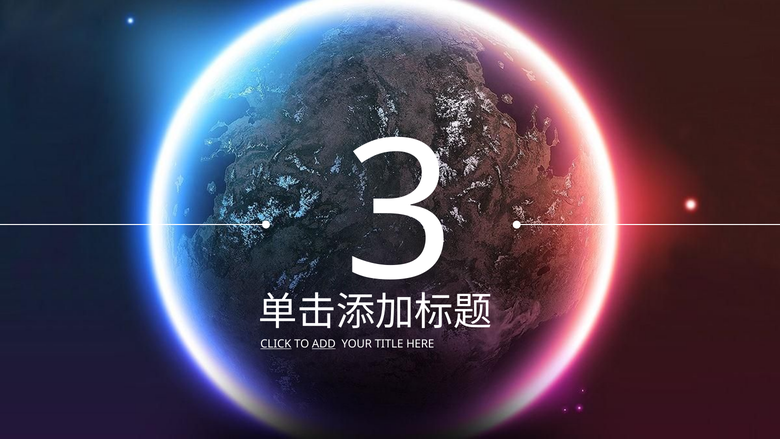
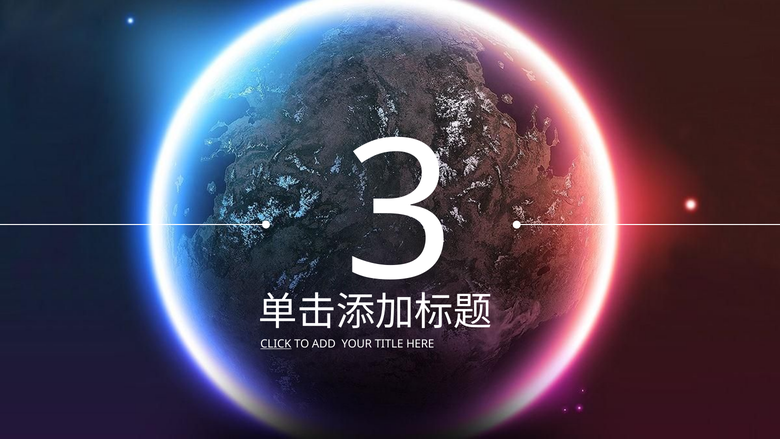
ADD underline: present -> none (324, 344)
